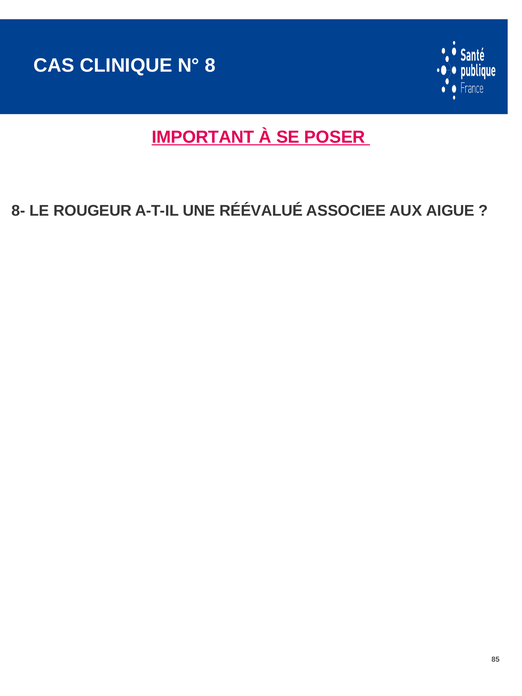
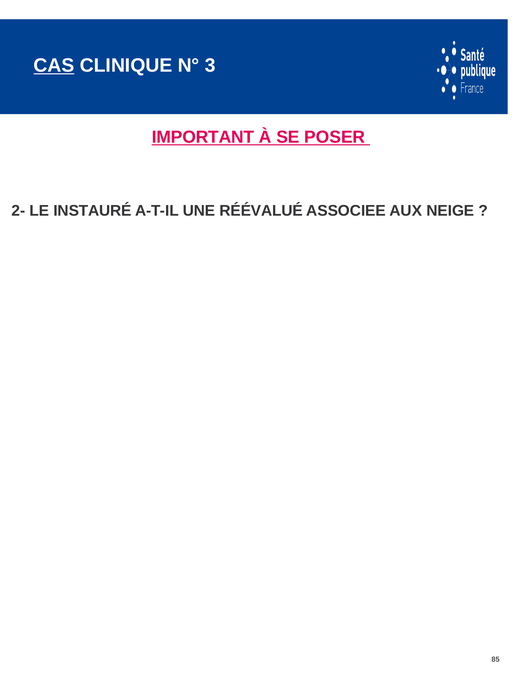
CAS underline: none -> present (54, 65)
8: 8 -> 3 (210, 65)
8-: 8- -> 2- (18, 211)
ROUGEUR: ROUGEUR -> INSTAURÉ (93, 211)
AIGUE: AIGUE -> NEIGE (450, 211)
